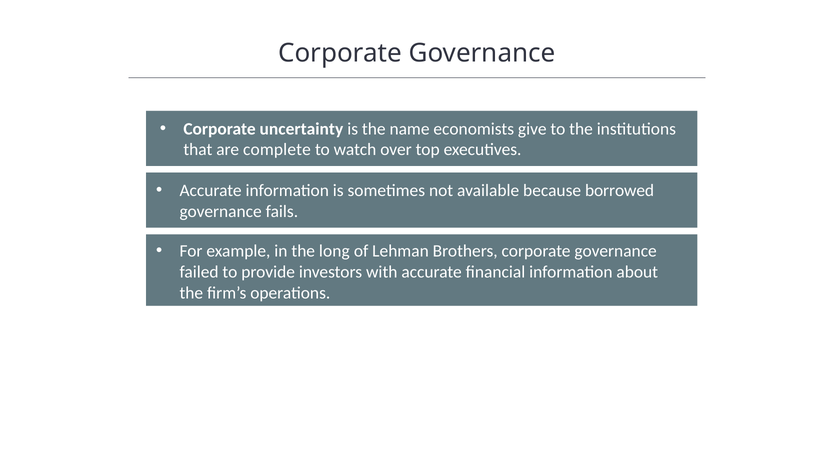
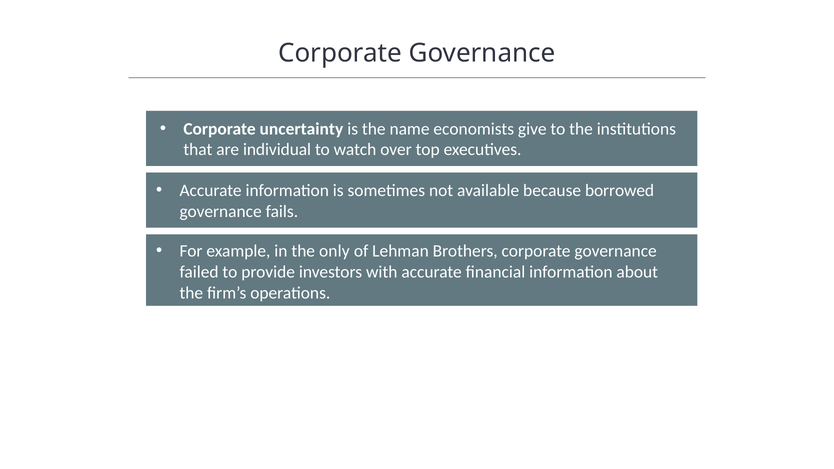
complete: complete -> individual (277, 150)
long: long -> only (334, 251)
